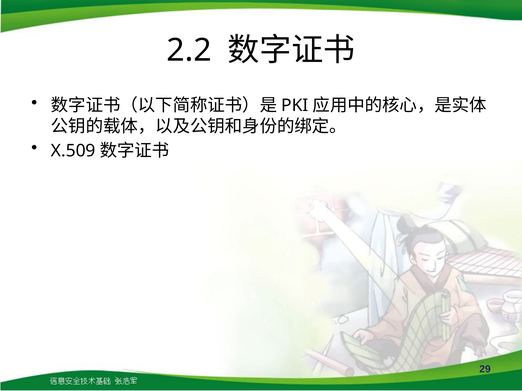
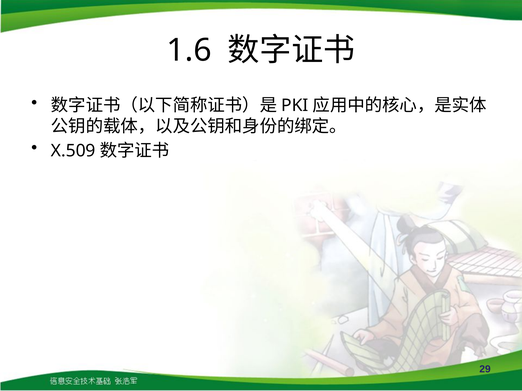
2.2: 2.2 -> 1.6 (189, 51)
